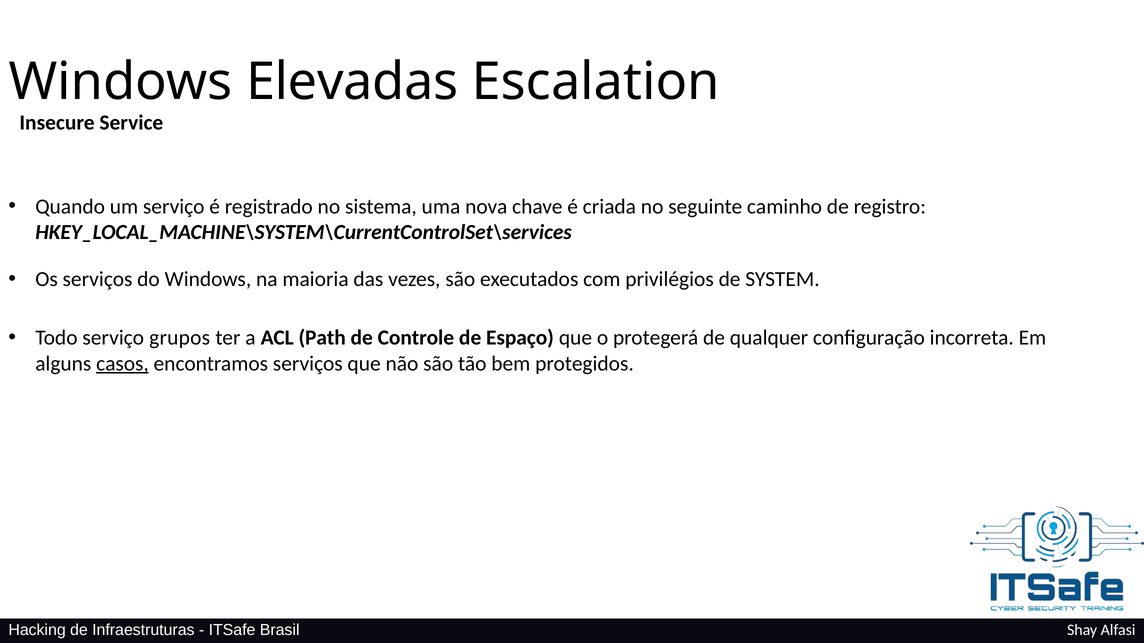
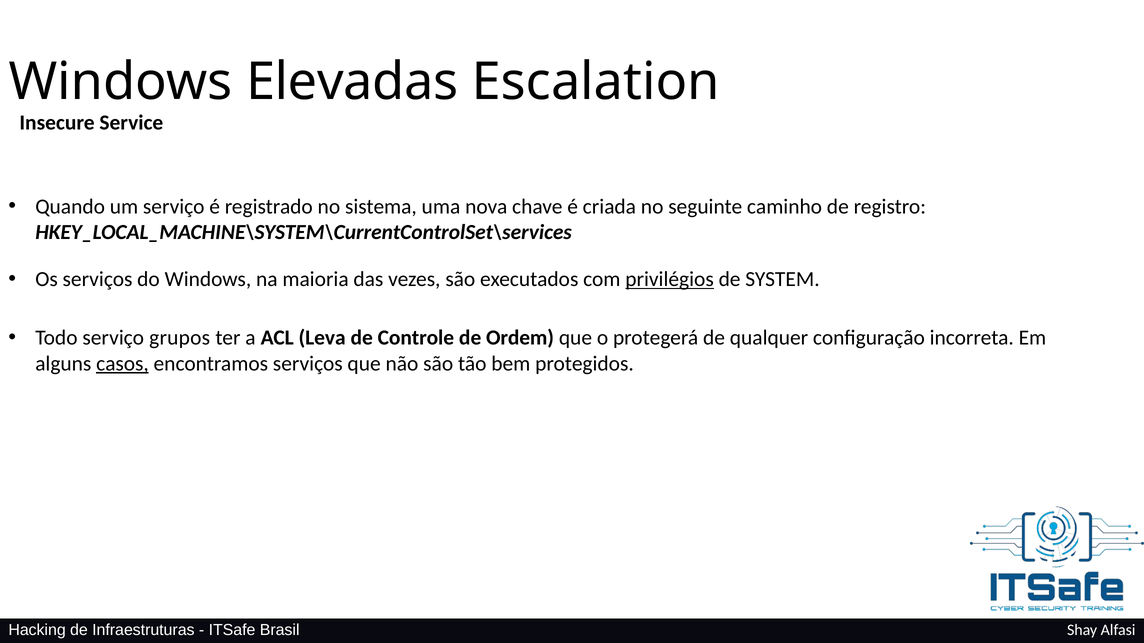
privilégios underline: none -> present (670, 280)
Path: Path -> Leva (322, 338)
Espaço: Espaço -> Ordem (520, 338)
